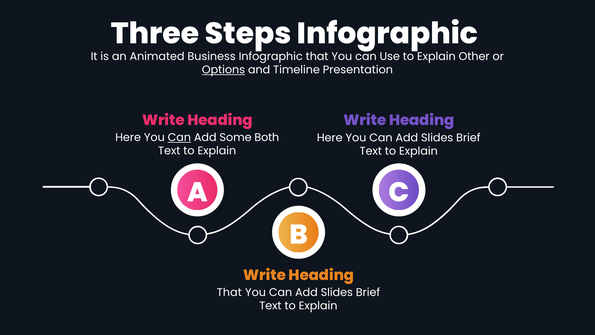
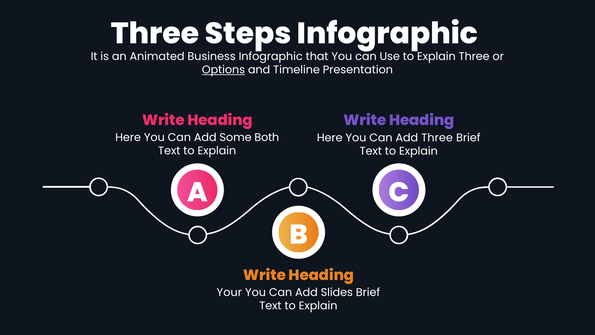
Other: Other -> Three (474, 56)
Can underline: present -> none (179, 137)
Slides: Slides -> Three (437, 138)
That: That -> Your (229, 292)
